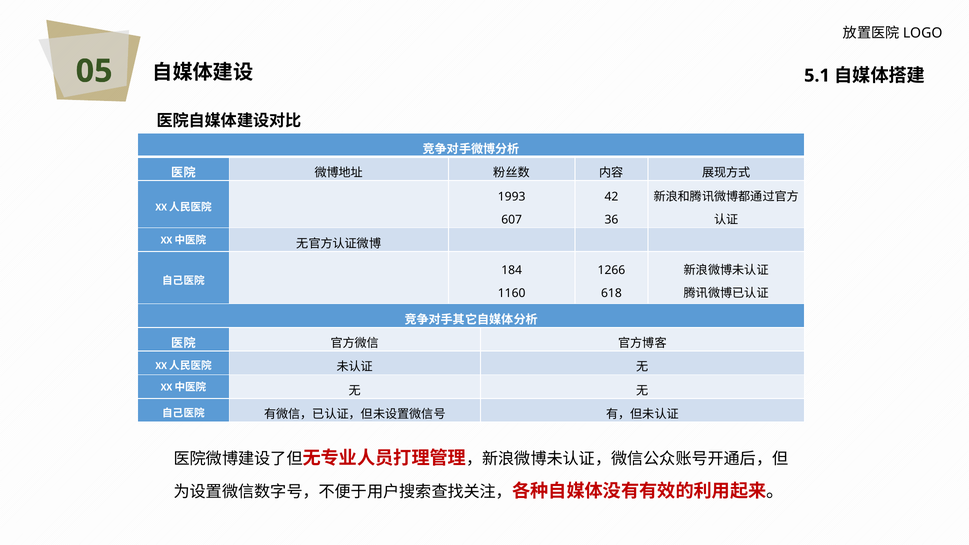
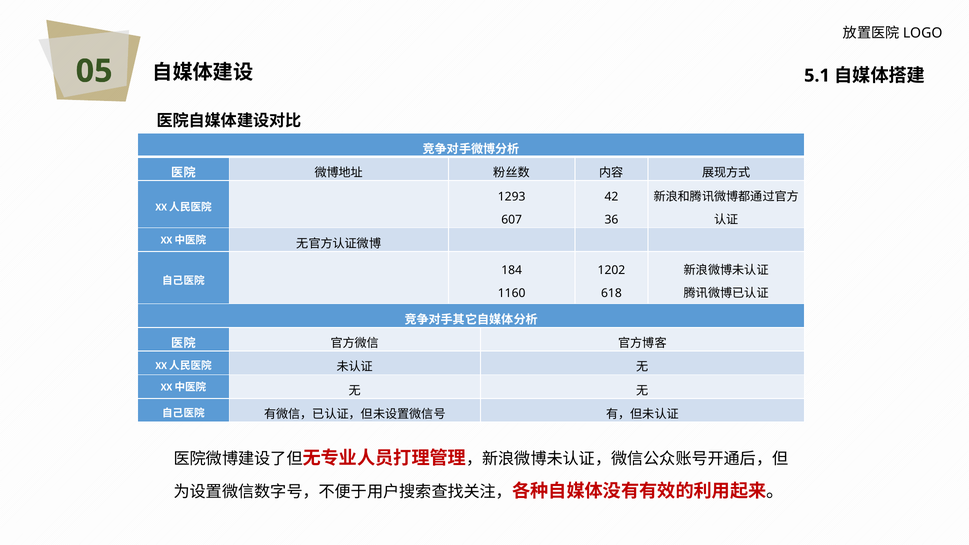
1993: 1993 -> 1293 (512, 197)
1266: 1266 -> 1202 (611, 270)
